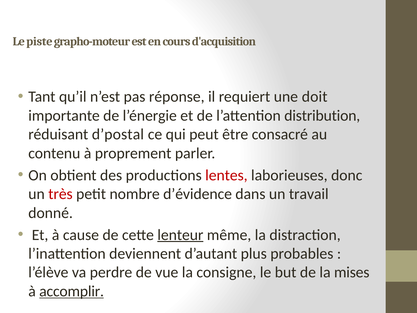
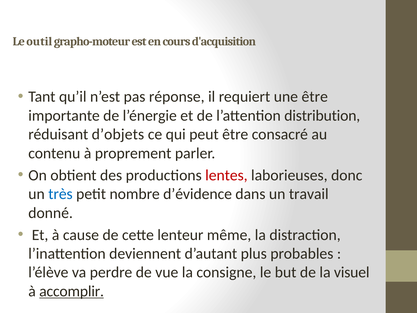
piste: piste -> outil (39, 42)
une doit: doit -> être (315, 97)
d’postal: d’postal -> d’objets (118, 134)
très colour: red -> blue (60, 194)
lenteur underline: present -> none (180, 235)
mises: mises -> visuel (352, 272)
